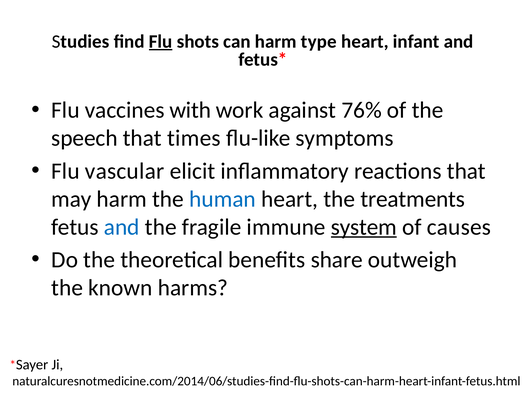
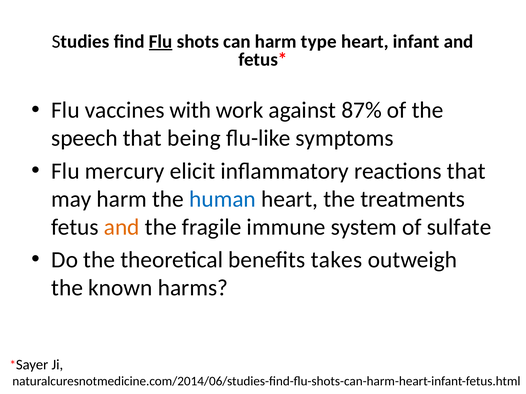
76%: 76% -> 87% (362, 110)
times: times -> being (194, 138)
vascular: vascular -> mercury (125, 171)
and colour: blue -> orange (122, 227)
system underline: present -> none (364, 227)
causes: causes -> sulfate (459, 227)
share: share -> takes (337, 260)
